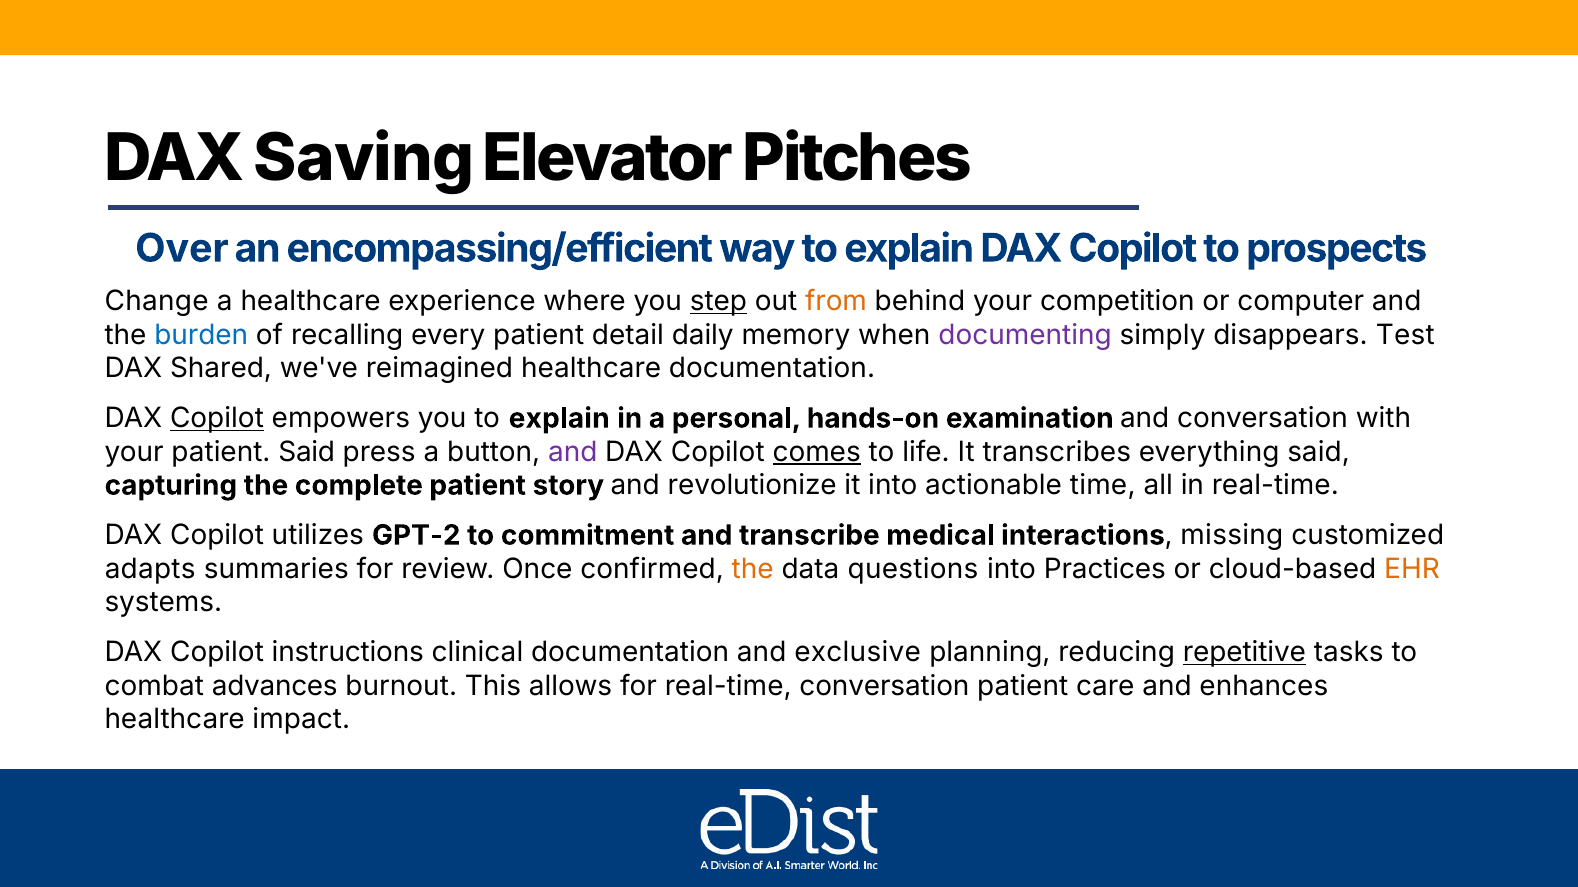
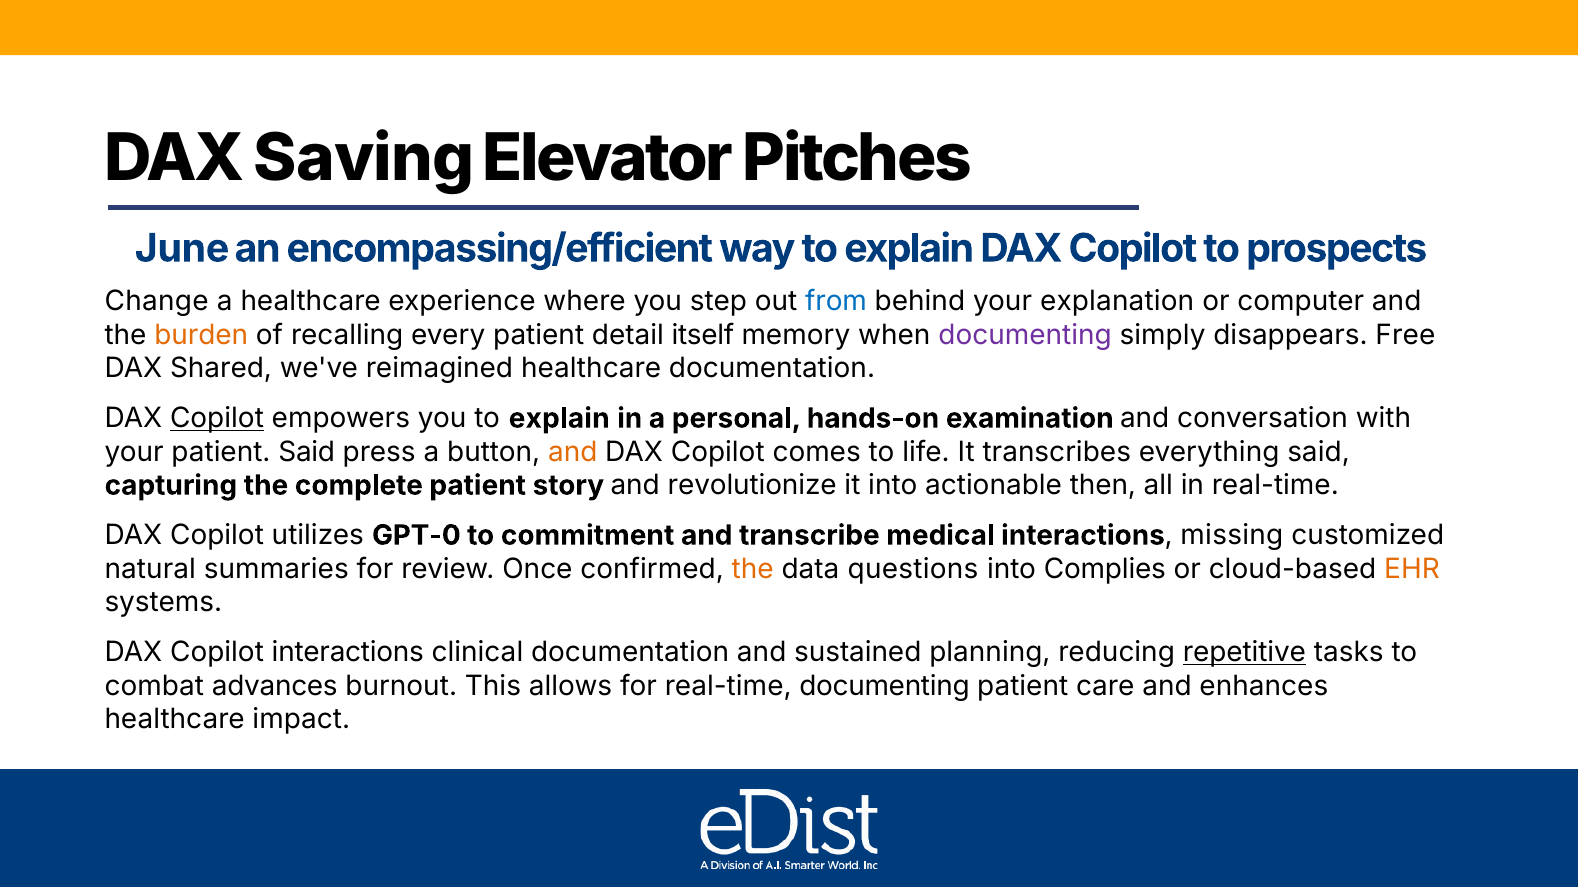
Over: Over -> June (182, 249)
step underline: present -> none (718, 302)
from colour: orange -> blue (836, 302)
competition: competition -> explanation (1117, 302)
burden colour: blue -> orange (201, 335)
daily: daily -> itself (703, 335)
Test: Test -> Free (1405, 335)
and colour: purple -> orange (573, 452)
comes underline: present -> none (817, 452)
time: time -> then (1103, 486)
GPT-2: GPT-2 -> GPT-0 (416, 536)
adapts: adapts -> natural (150, 569)
Practices: Practices -> Complies (1105, 569)
Copilot instructions: instructions -> interactions (348, 653)
exclusive: exclusive -> sustained (858, 653)
real-time conversation: conversation -> documenting (884, 686)
